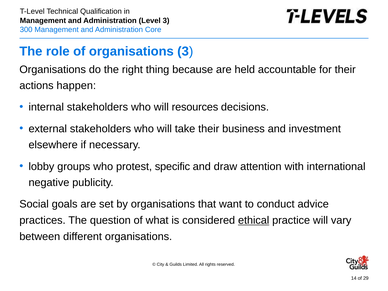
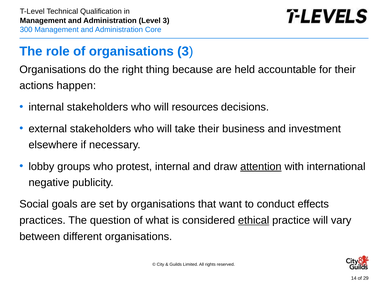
protest specific: specific -> internal (172, 166)
attention underline: none -> present (261, 166)
advice: advice -> effects (313, 204)
